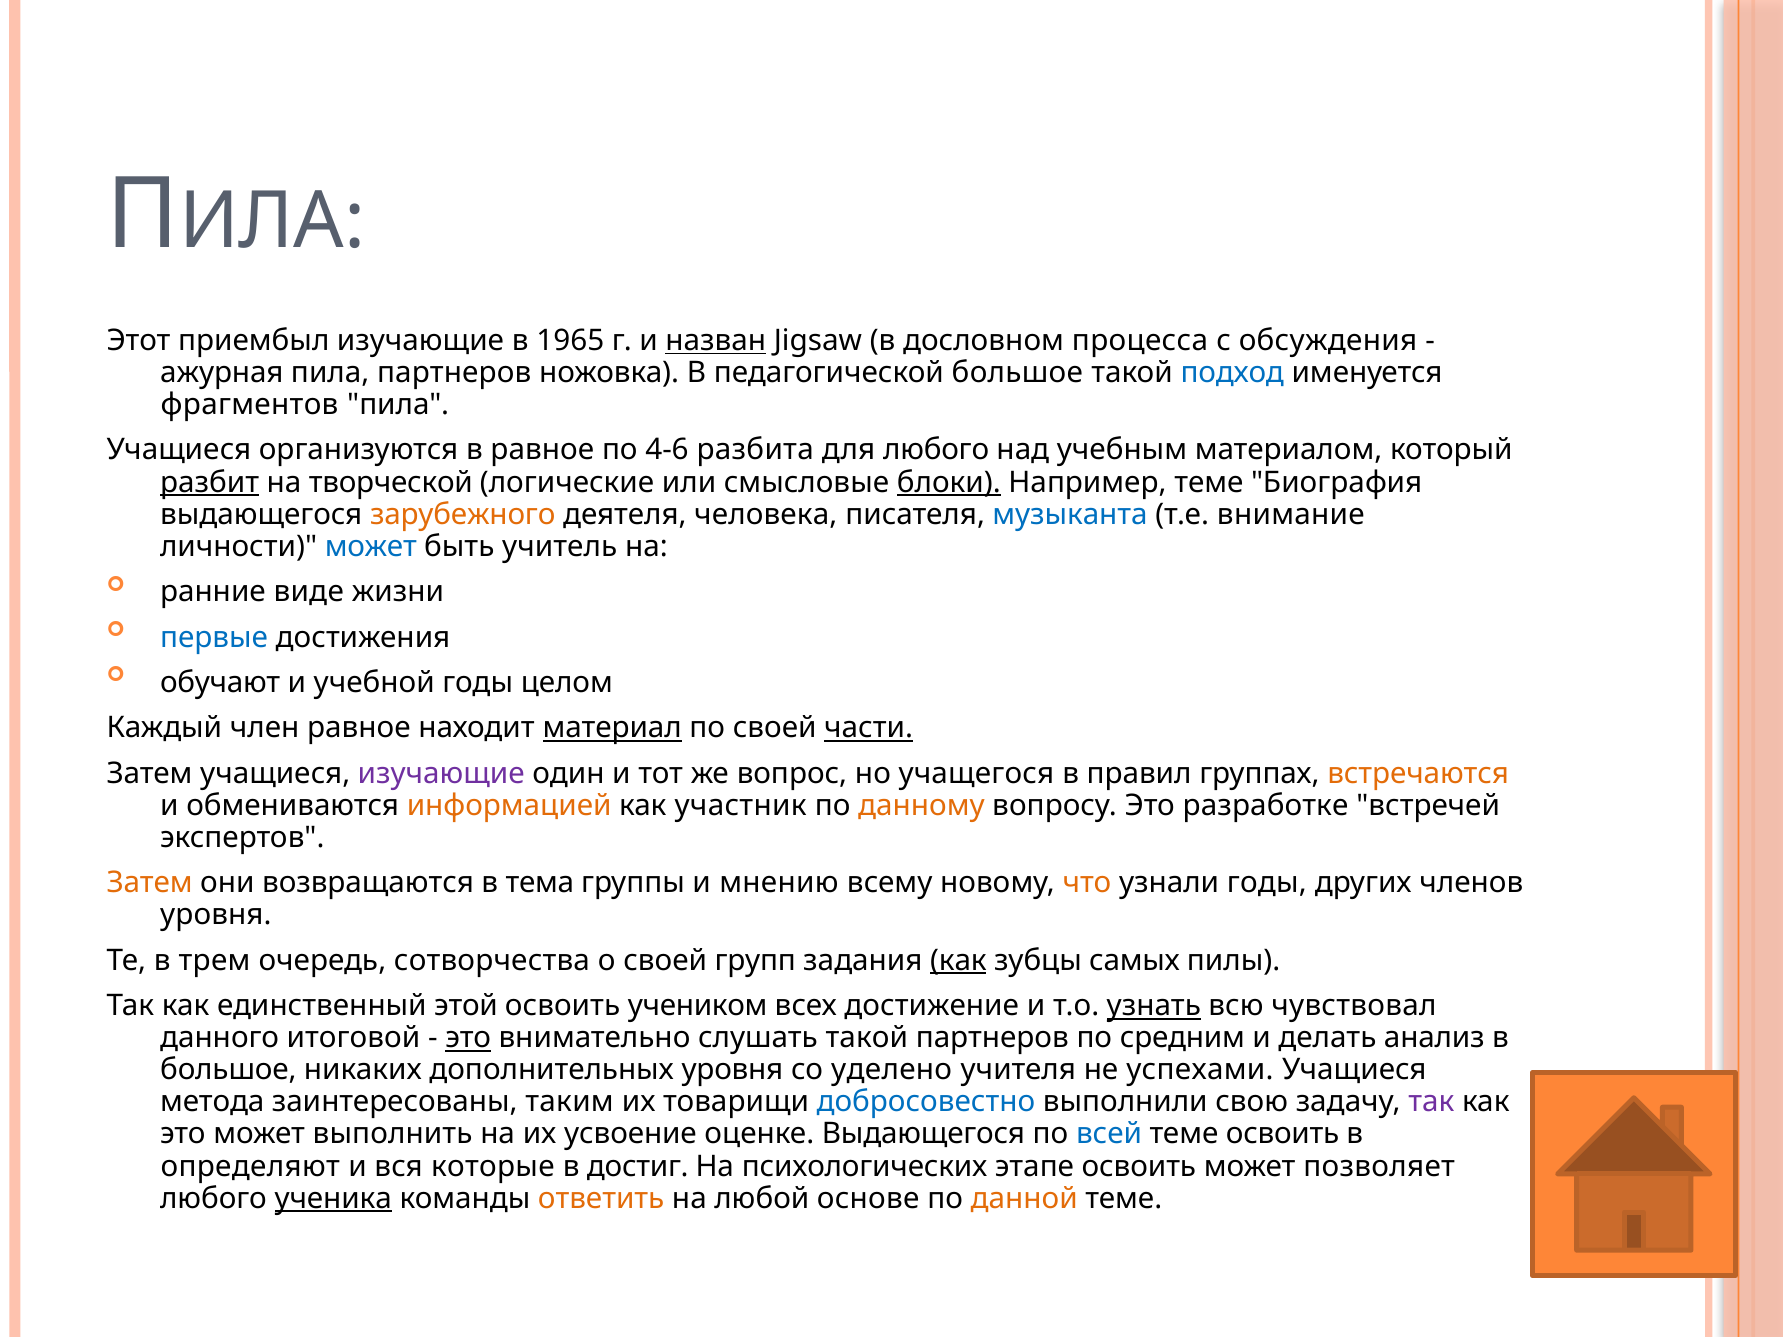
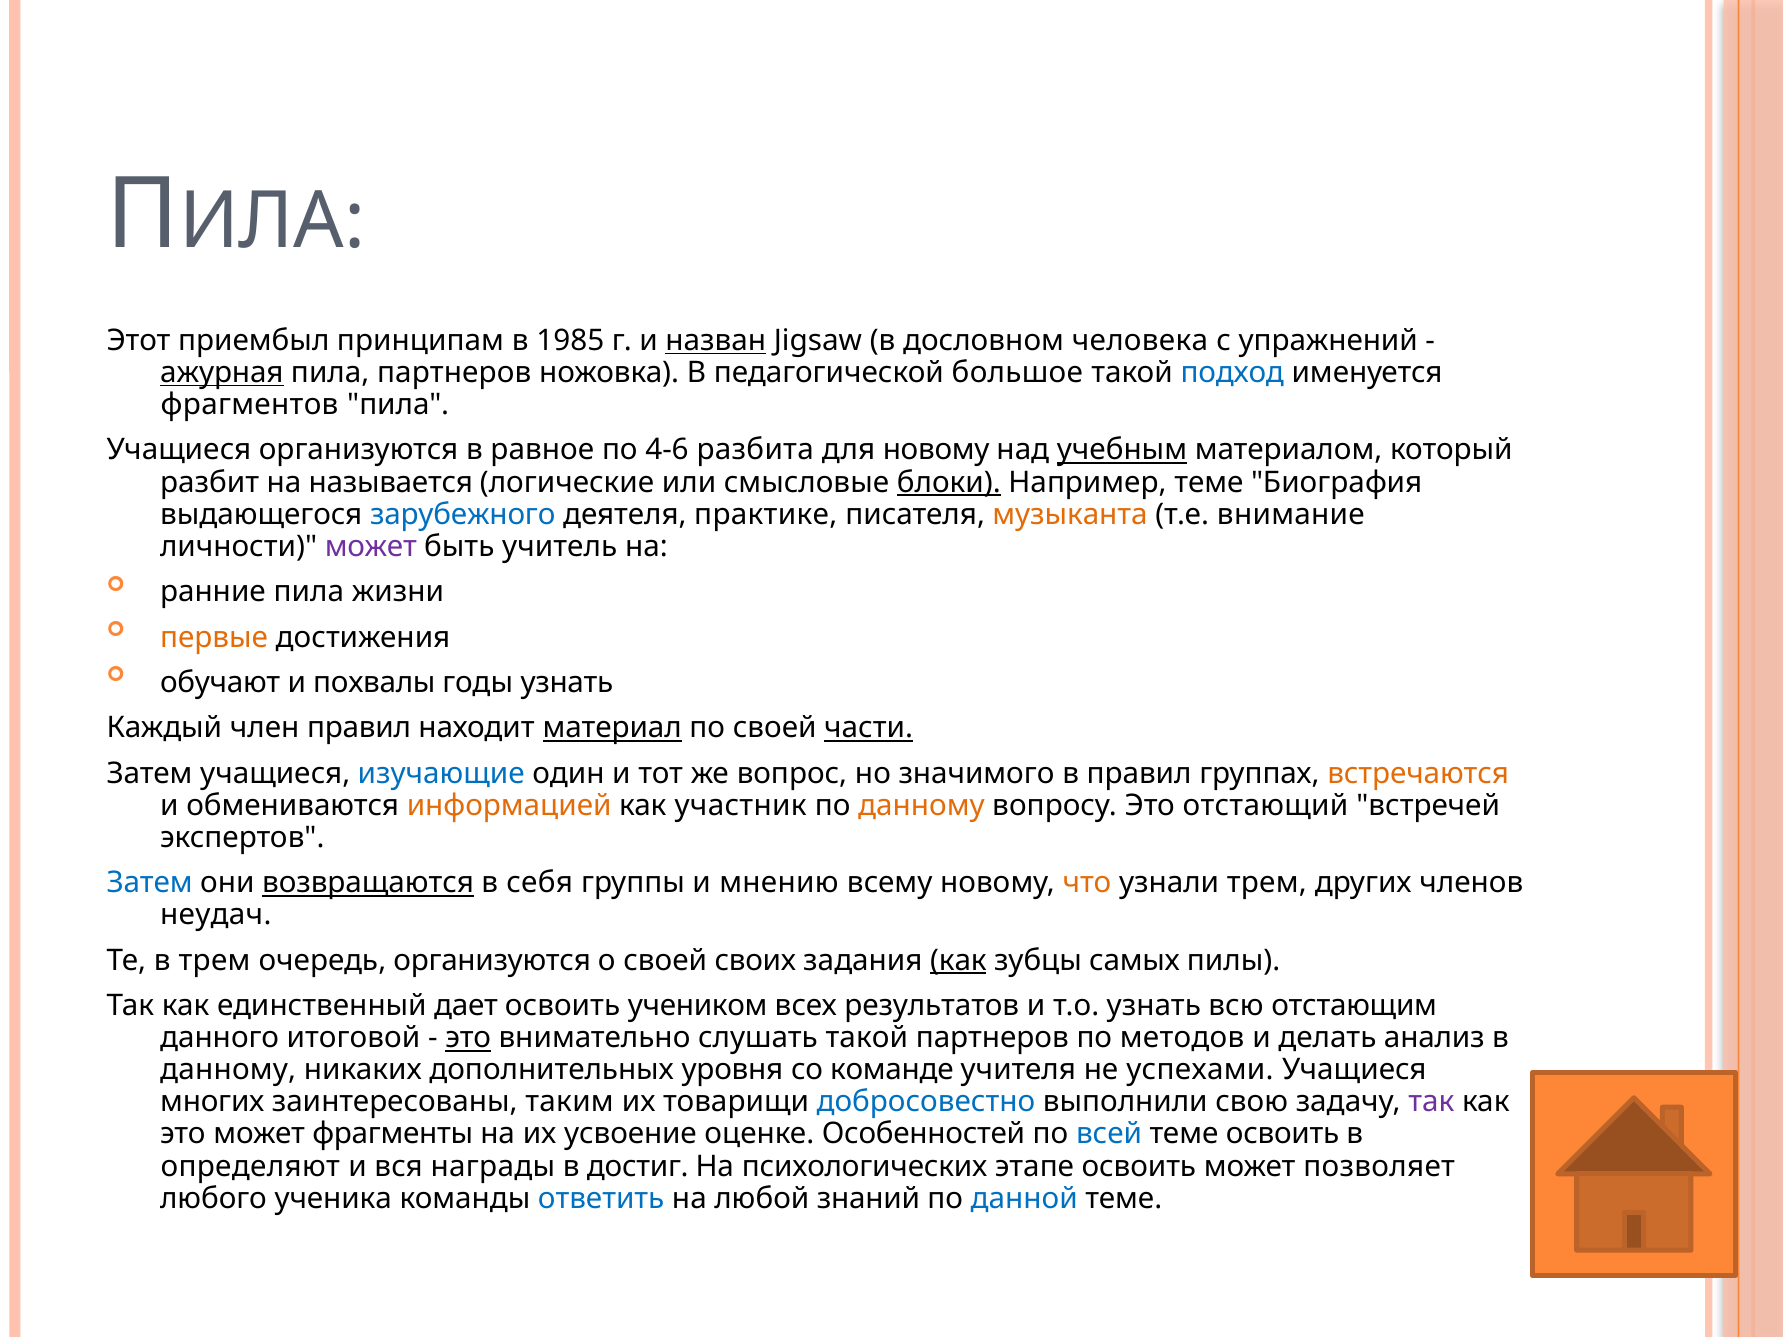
приембыл изучающие: изучающие -> принципам (421, 341)
1965: 1965 -> 1985 (570, 341)
процесса: процесса -> человека (1140, 341)
обсуждения: обсуждения -> упражнений (1328, 341)
ажурная underline: none -> present (222, 373)
для любого: любого -> новому (936, 450)
учебным underline: none -> present (1122, 450)
разбит underline: present -> none (210, 482)
творческой: творческой -> называется (391, 482)
зарубежного colour: orange -> blue (463, 514)
человека: человека -> практике (766, 514)
музыканта colour: blue -> orange (1070, 514)
может colour: blue -> purple (371, 547)
ранние виде: виде -> пила (309, 592)
первые colour: blue -> orange (214, 637)
учебной: учебной -> похвалы (374, 683)
годы целом: целом -> узнать (567, 683)
член равное: равное -> правил (359, 728)
изучающие colour: purple -> blue (441, 774)
учащегося: учащегося -> значимого (976, 774)
разработке: разработке -> отстающий (1265, 806)
Затем colour: orange -> blue (150, 883)
возвращаются underline: none -> present (368, 883)
тема: тема -> себя (540, 883)
узнали годы: годы -> трем (1267, 883)
уровня: уровня -> неудач (216, 915)
очередь сотворчества: сотворчества -> организуются (492, 961)
групп: групп -> своих (755, 961)
этой: этой -> дает (466, 1006)
достижение: достижение -> результатов (932, 1006)
узнать underline: present -> none (1154, 1006)
чувствовал: чувствовал -> отстающим (1354, 1006)
средним: средним -> методов (1182, 1038)
большое: большое -> данному (228, 1070)
уделено: уделено -> команде (892, 1070)
метода: метода -> многих (212, 1102)
выполнить: выполнить -> фрагменты (393, 1134)
оценке Выдающегося: Выдающегося -> Особенностей (924, 1134)
которые: которые -> награды (493, 1166)
ученика underline: present -> none (333, 1199)
ответить colour: orange -> blue (601, 1199)
основе: основе -> знаний (868, 1199)
данной colour: orange -> blue (1024, 1199)
